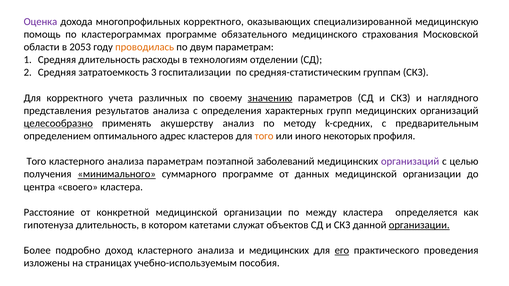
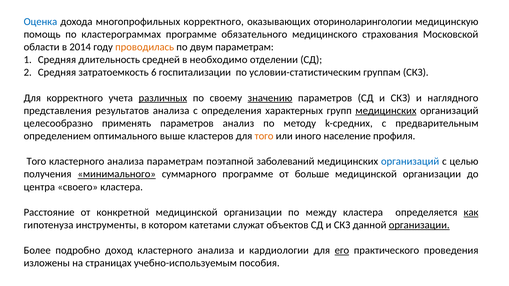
Оценка colour: purple -> blue (40, 22)
специализированной: специализированной -> оториноларингологии (363, 22)
2053: 2053 -> 2014 (80, 47)
расходы: расходы -> средней (161, 60)
технологиям: технологиям -> необходимо (219, 60)
3: 3 -> 6 (154, 73)
средняя-статистическим: средняя-статистическим -> условии-статистическим (305, 73)
различных underline: none -> present (163, 98)
медицинских underline: none -> present (386, 111)
целесообразно underline: present -> none (58, 123)
применять акушерству: акушерству -> параметров (187, 123)
адрес: адрес -> выше (173, 136)
некоторых: некоторых -> население (347, 136)
организаций colour: purple -> blue (410, 162)
данных: данных -> больше (312, 174)
как underline: none -> present (471, 213)
гипотенуза длительность: длительность -> инструменты (107, 225)
и медицинских: медицинских -> кардиологии (279, 251)
